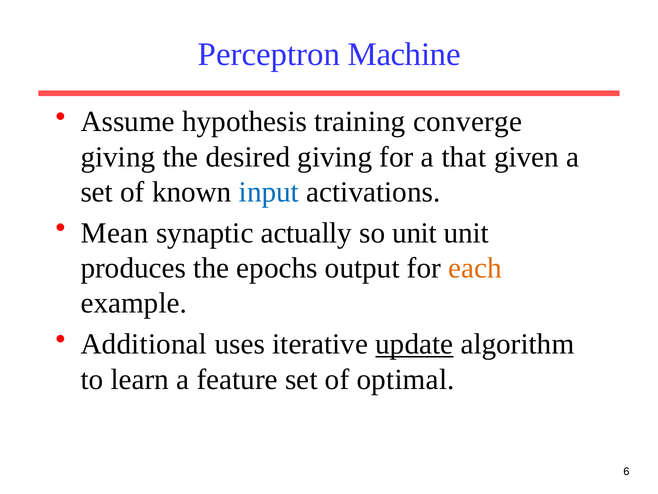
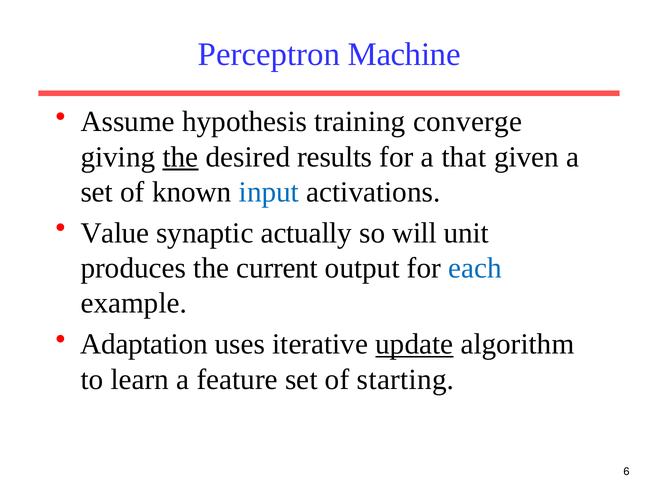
the underline: none -> present (181, 157)
desired giving: giving -> results (335, 157)
Mean: Mean -> Value (115, 233)
so unit: unit -> will (415, 233)
epochs: epochs -> current (277, 268)
each colour: orange -> blue (475, 268)
Additional: Additional -> Adaptation (144, 344)
optimal: optimal -> starting (406, 379)
